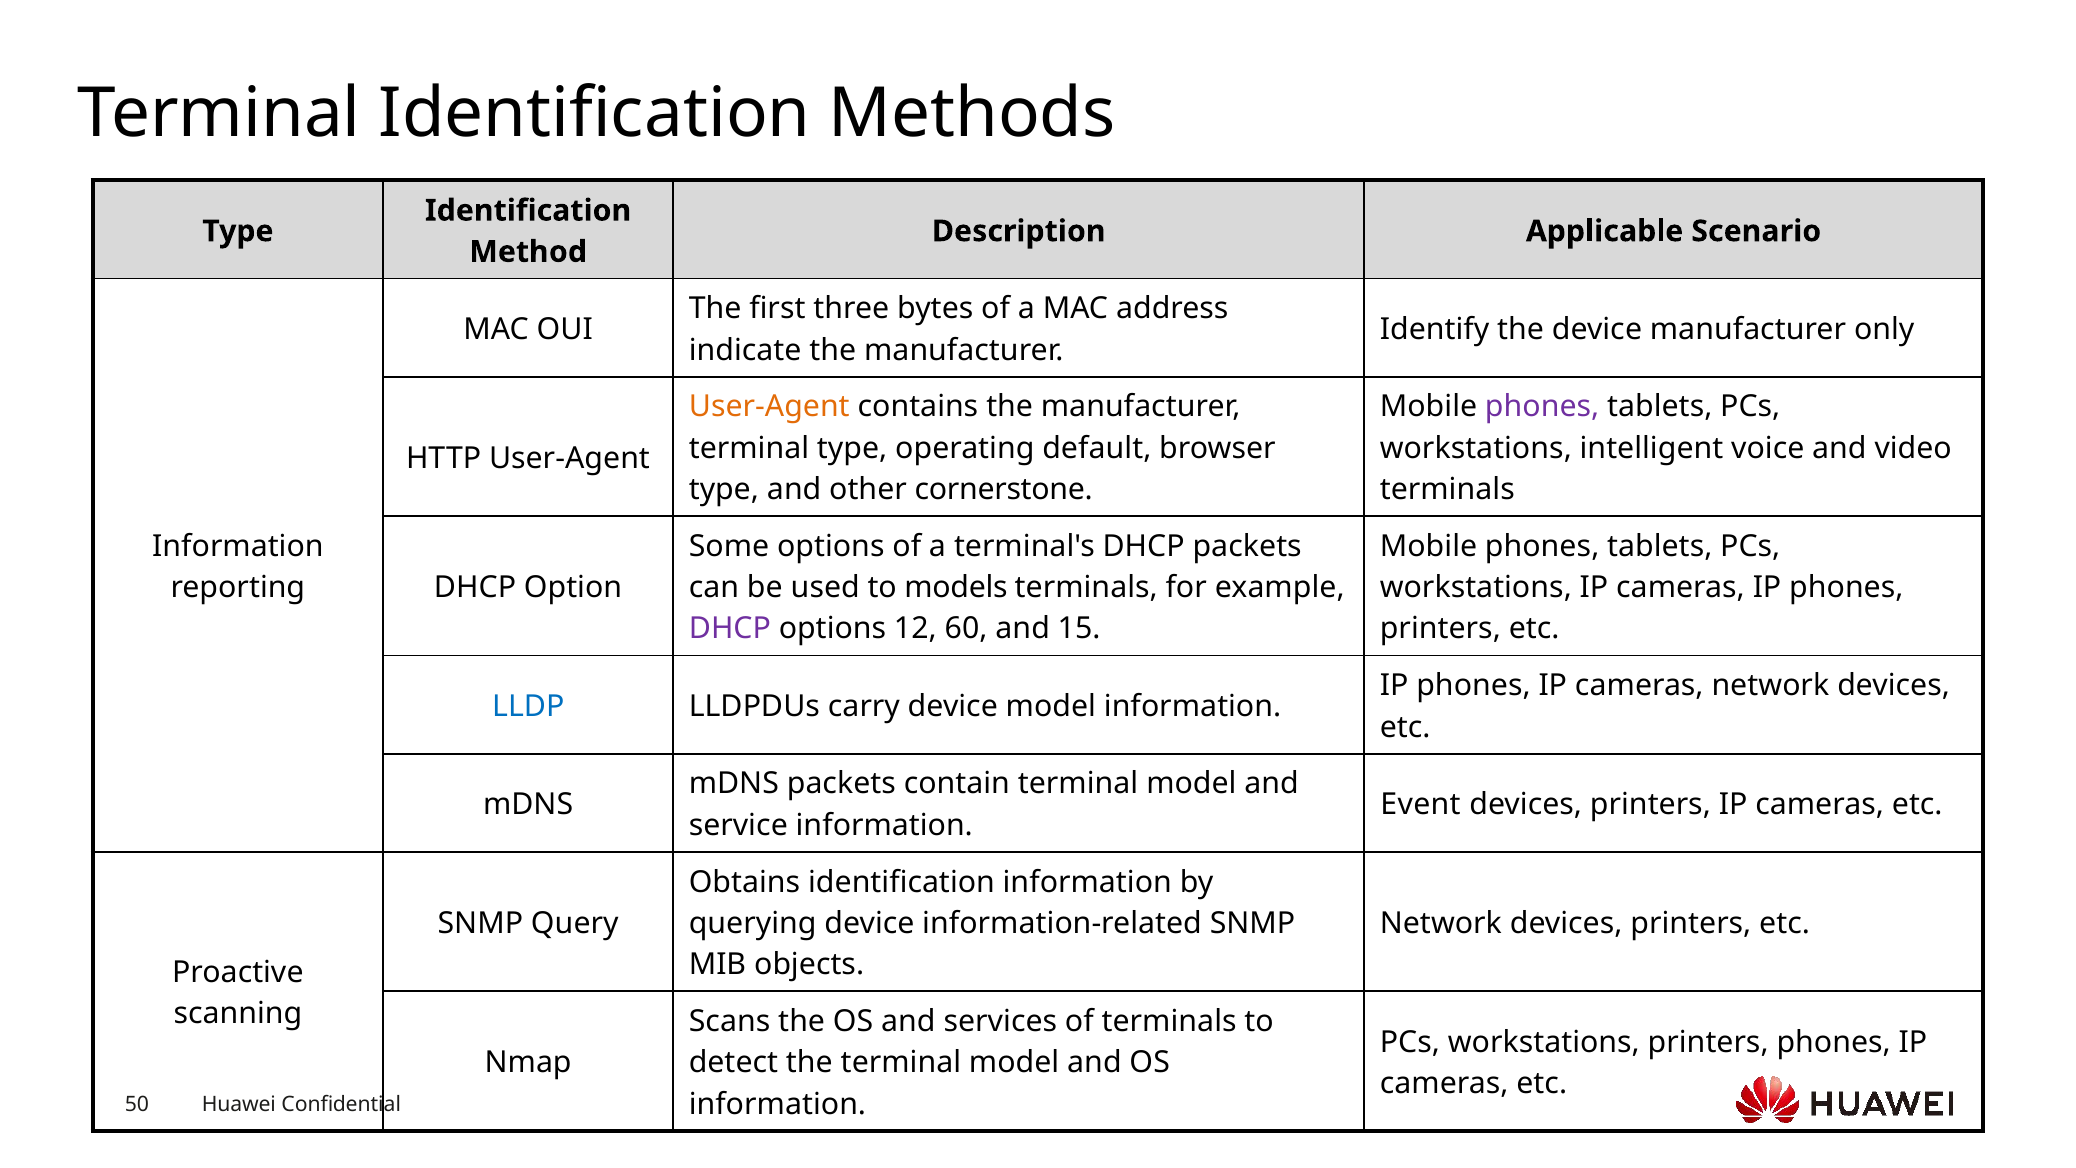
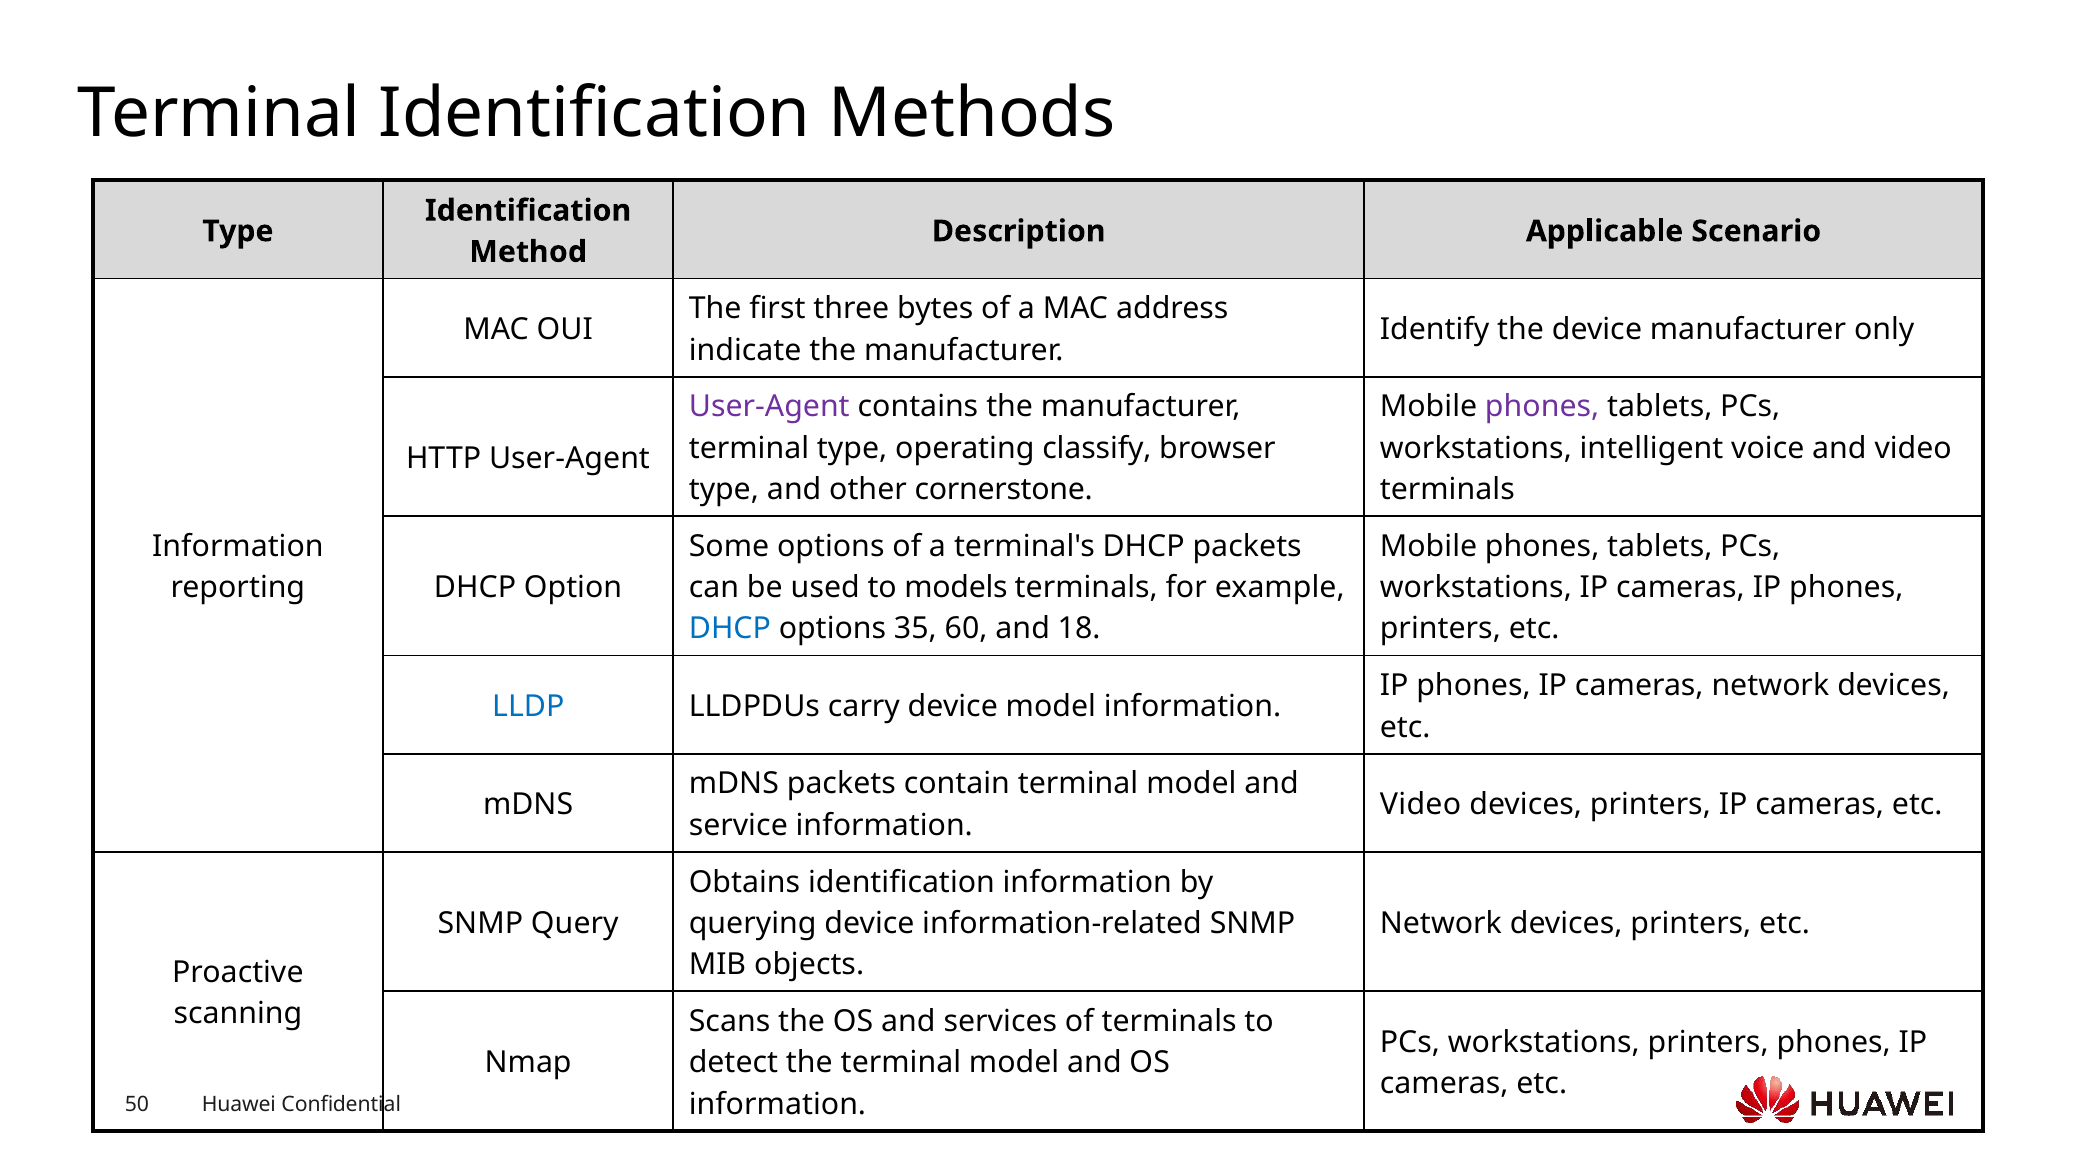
User-Agent colour: orange -> purple (769, 407)
default: default -> classify (1097, 448)
DHCP colour: purple -> blue (730, 629)
12: 12 -> 35 (915, 629)
15: 15 -> 18 (1079, 629)
Event: Event -> Video (1421, 804)
